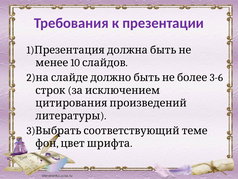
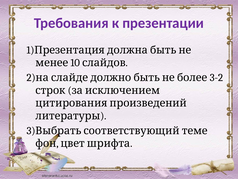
3-6: 3-6 -> 3-2 (216, 77)
